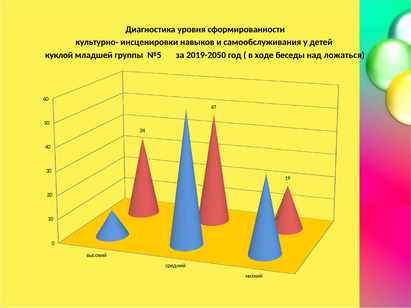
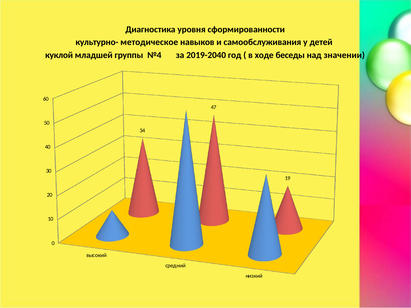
инсценировки: инсценировки -> методическое (149, 42)
№5: №5 -> №4 (154, 55)
2019-2050: 2019-2050 -> 2019-2040 (206, 55)
ложаться: ложаться -> значении (344, 55)
